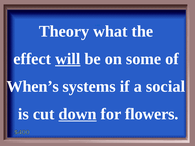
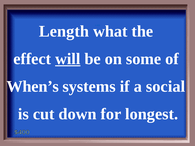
Theory: Theory -> Length (64, 31)
down underline: present -> none (78, 114)
flowers: flowers -> longest (152, 114)
